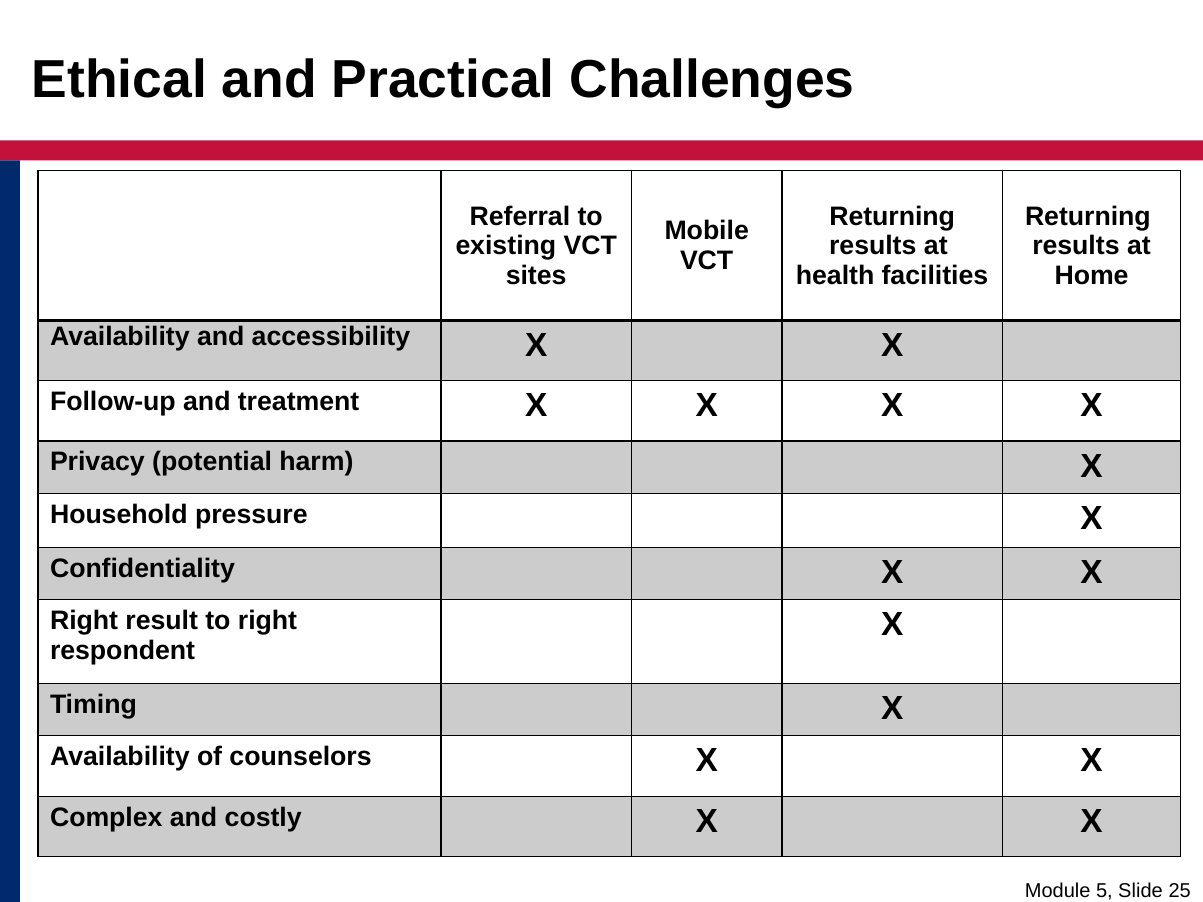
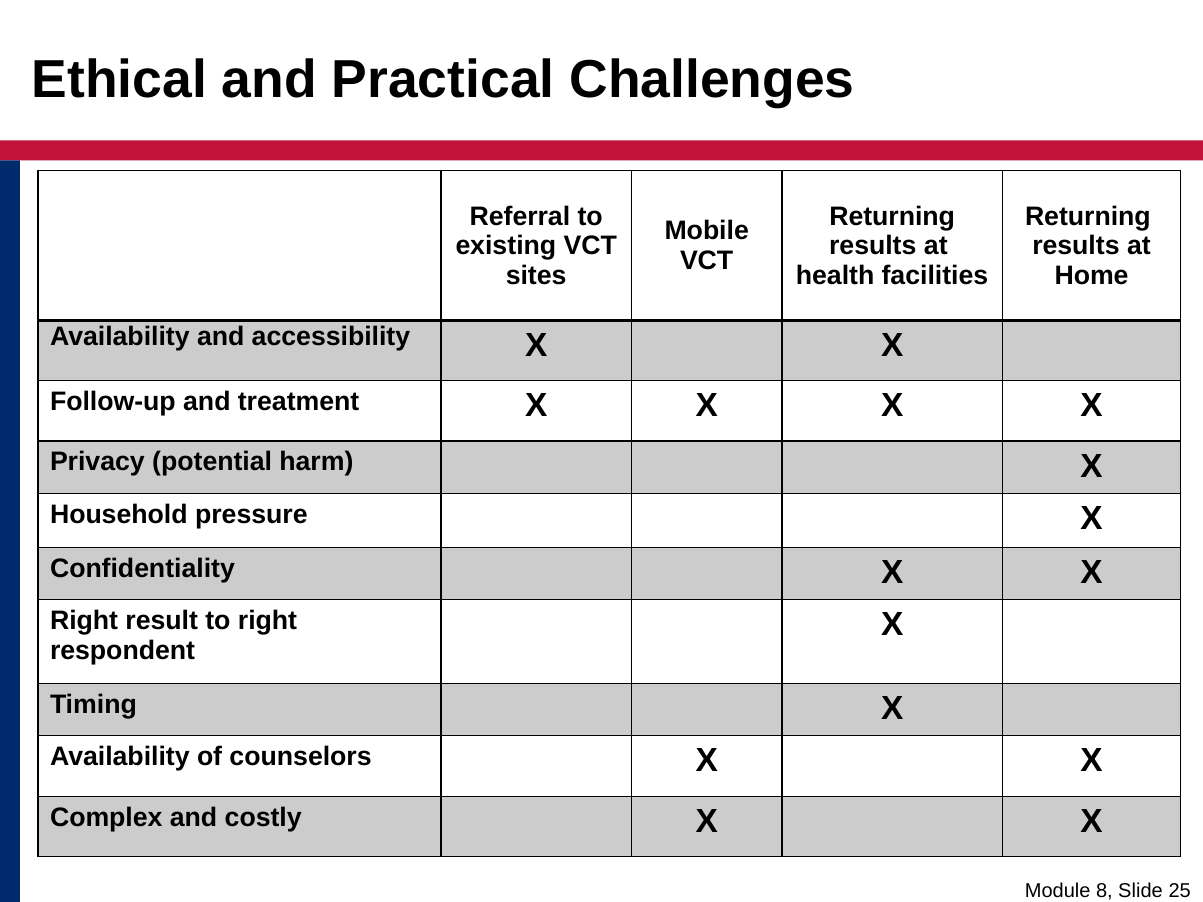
5: 5 -> 8 (1104, 892)
